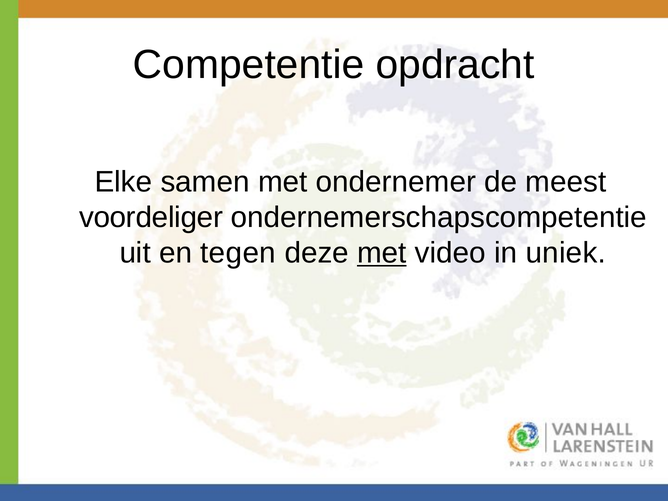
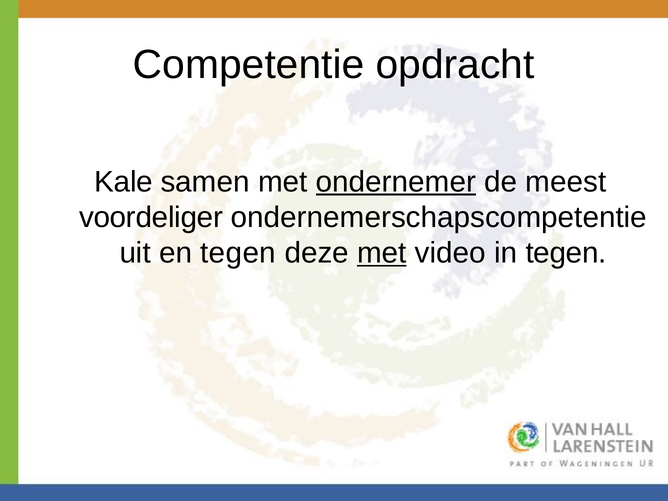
Elke: Elke -> Kale (124, 182)
ondernemer underline: none -> present (396, 182)
in uniek: uniek -> tegen (566, 253)
